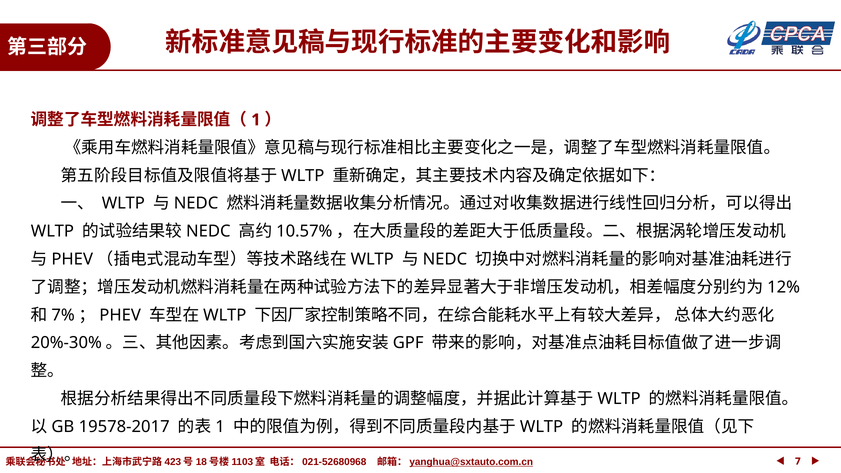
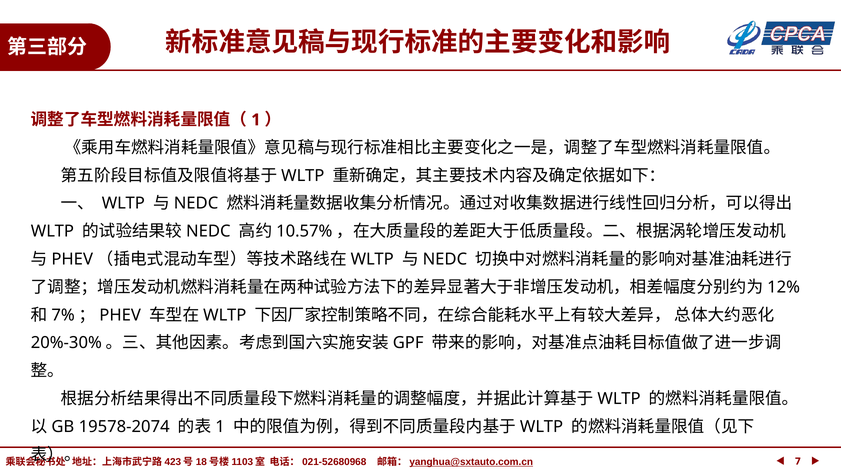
19578-2017: 19578-2017 -> 19578-2074 (124, 427)
